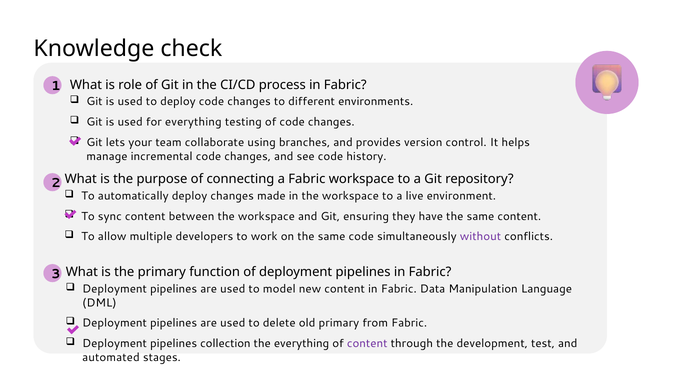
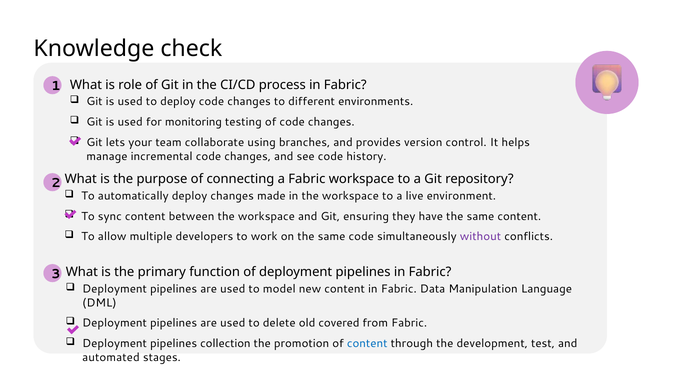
for everything: everything -> monitoring (193, 122)
old primary: primary -> covered (339, 323)
the everything: everything -> promotion (302, 344)
content colour: purple -> blue (367, 344)
